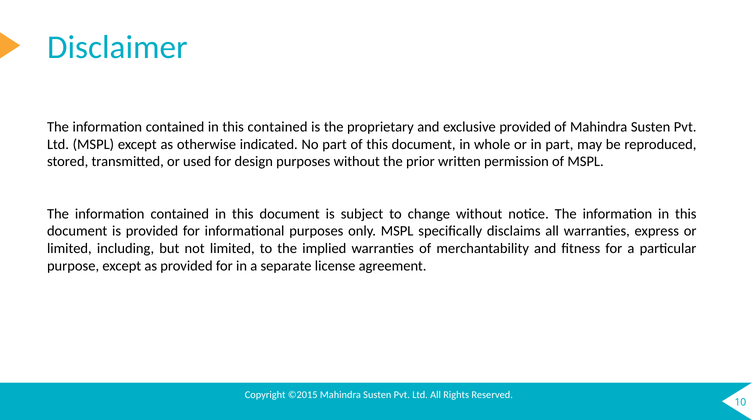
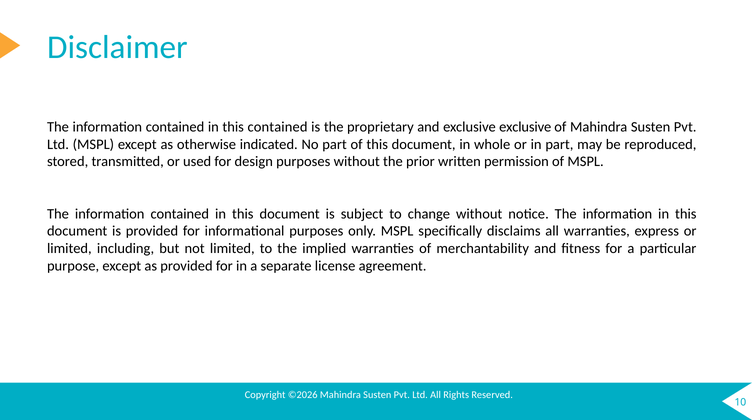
exclusive provided: provided -> exclusive (525, 127)
©2015: ©2015 -> ©2026 (303, 395)
